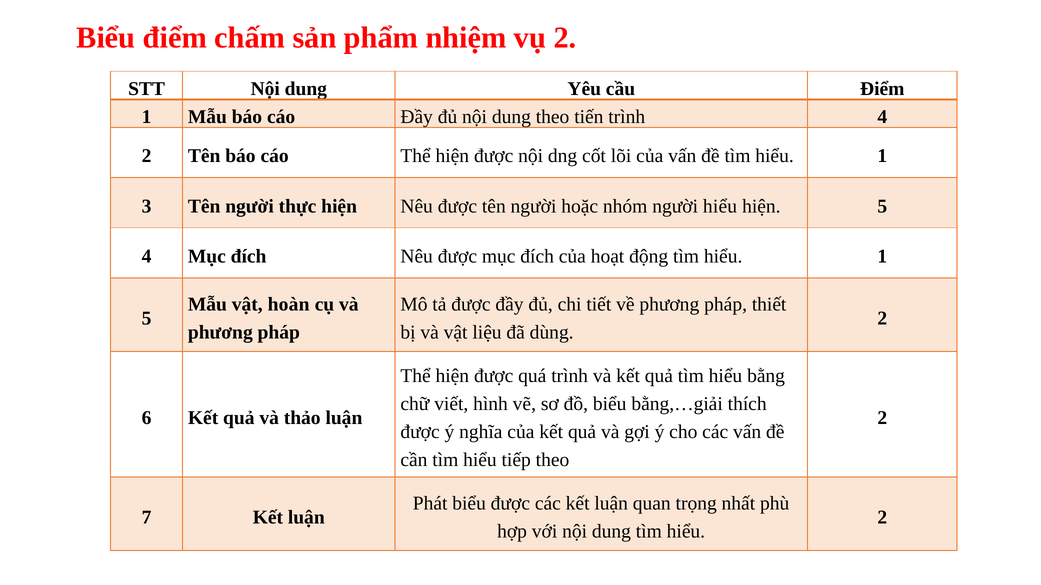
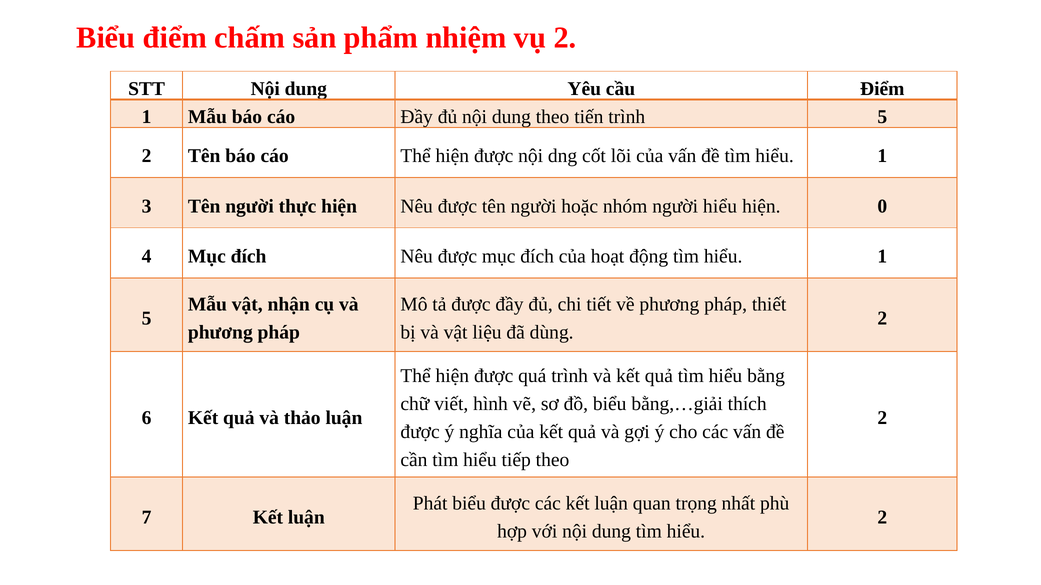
trình 4: 4 -> 5 (882, 117)
hiện 5: 5 -> 0 (882, 206)
hoàn: hoàn -> nhận (289, 304)
